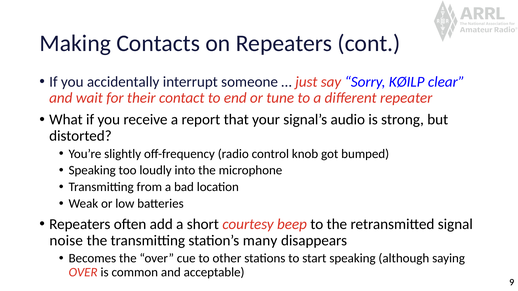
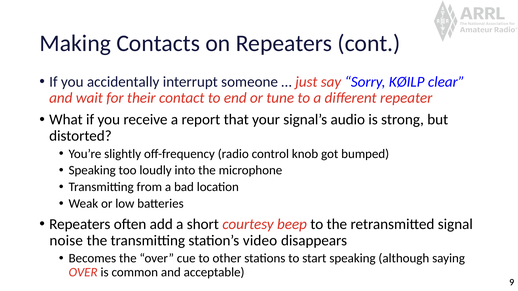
many: many -> video (260, 241)
